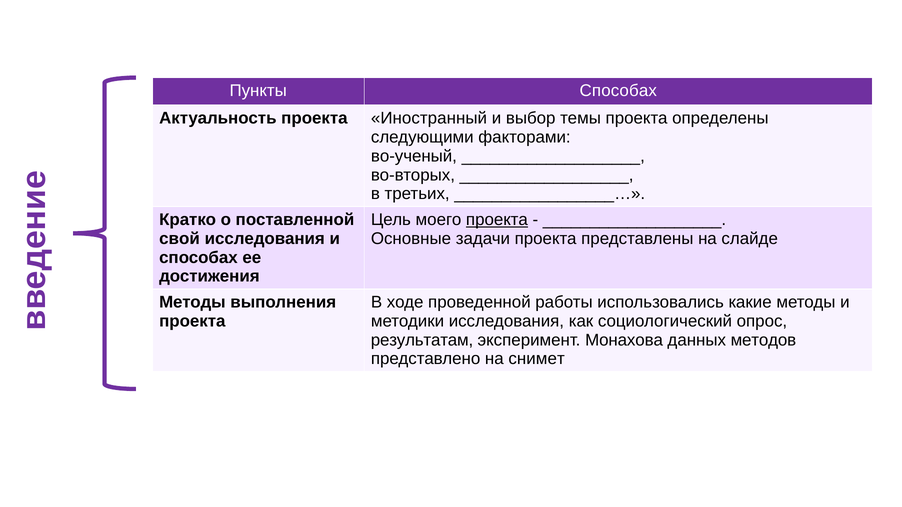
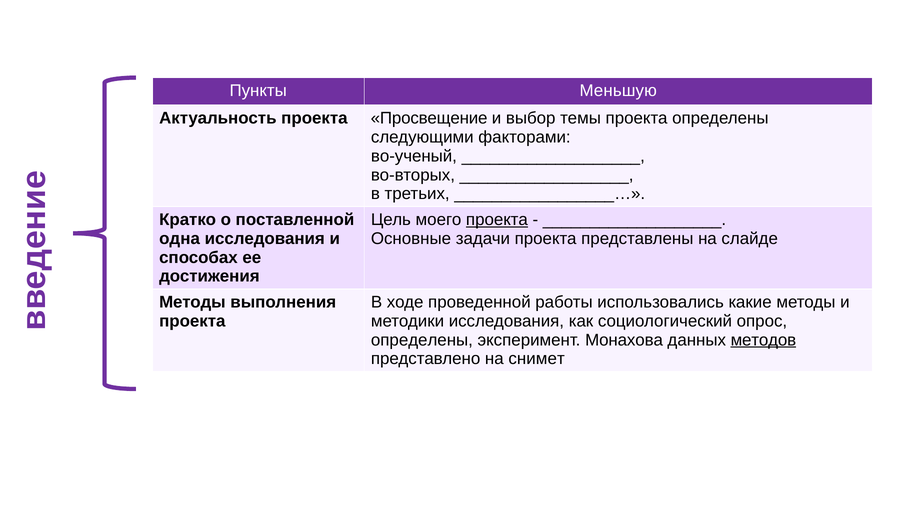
Пункты Способах: Способах -> Меньшую (618, 91)
Иностранный: Иностранный -> Просвещение (429, 118)
свой: свой -> одна (180, 239)
результатам: результатам -> определены (422, 340)
методов underline: none -> present (763, 340)
